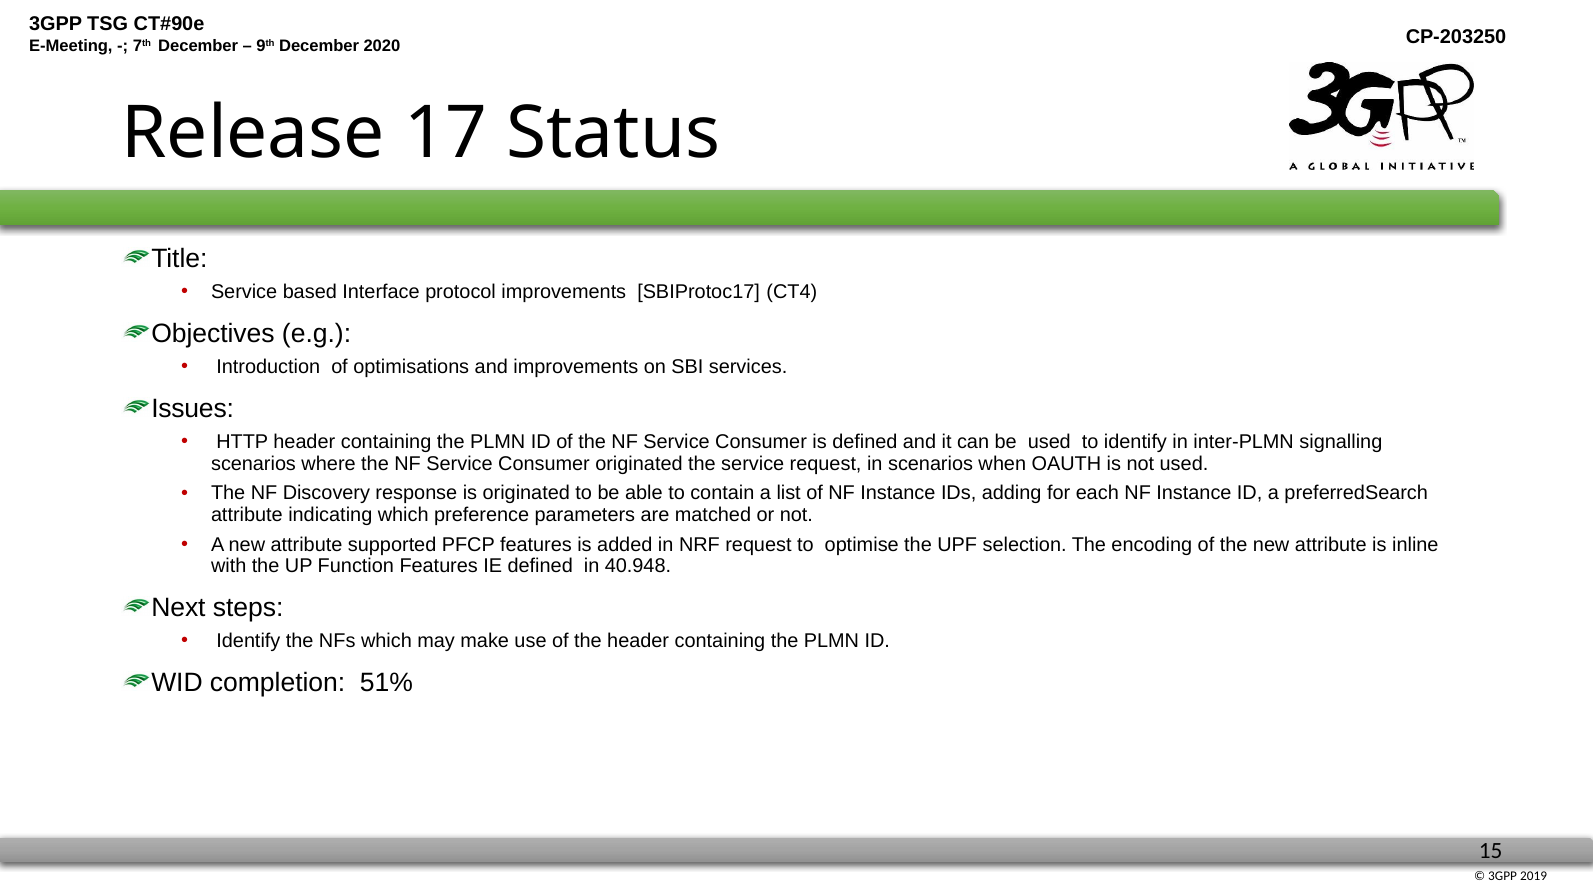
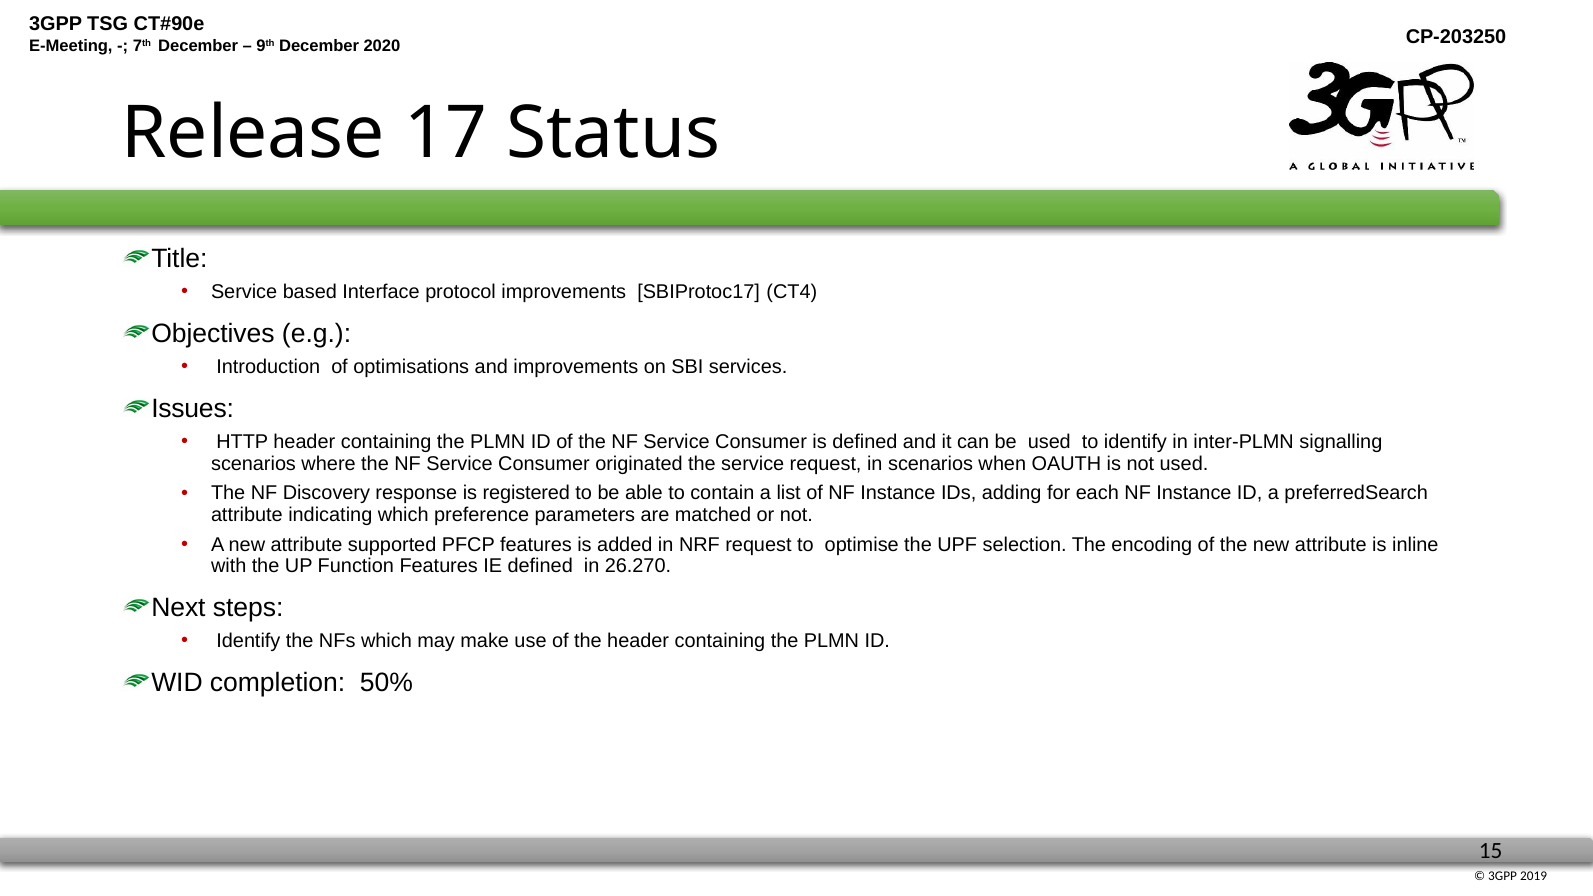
is originated: originated -> registered (526, 493)
40.948: 40.948 -> 26.270 (638, 566)
51%: 51% -> 50% (386, 683)
